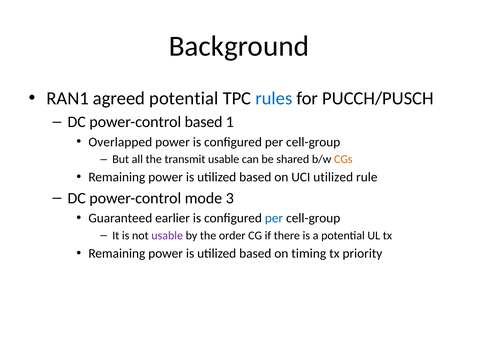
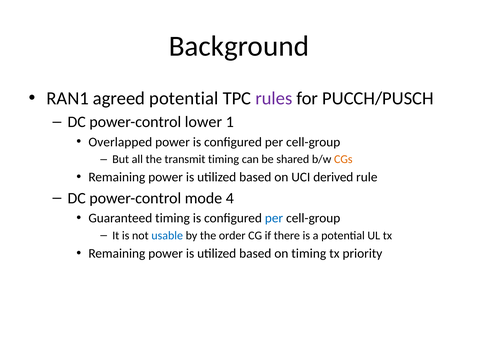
rules colour: blue -> purple (274, 98)
power-control based: based -> lower (203, 122)
transmit usable: usable -> timing (224, 160)
UCI utilized: utilized -> derived (333, 178)
3: 3 -> 4 (230, 198)
Guaranteed earlier: earlier -> timing (173, 218)
usable colour: purple -> blue (167, 236)
